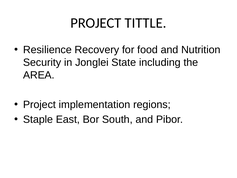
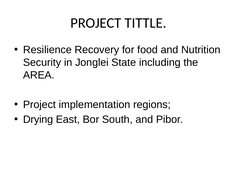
Staple: Staple -> Drying (38, 119)
